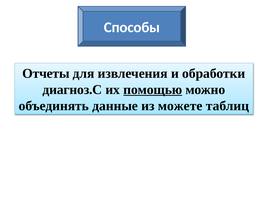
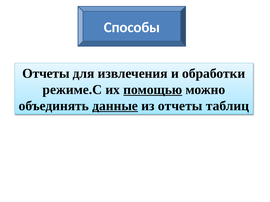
диагноз.С: диагноз.С -> режиме.С (72, 90)
данные underline: none -> present (115, 106)
из можете: можете -> отчеты (180, 106)
